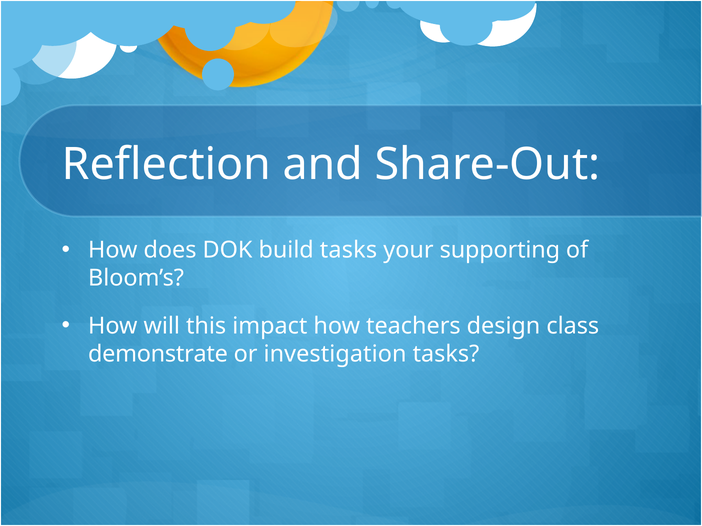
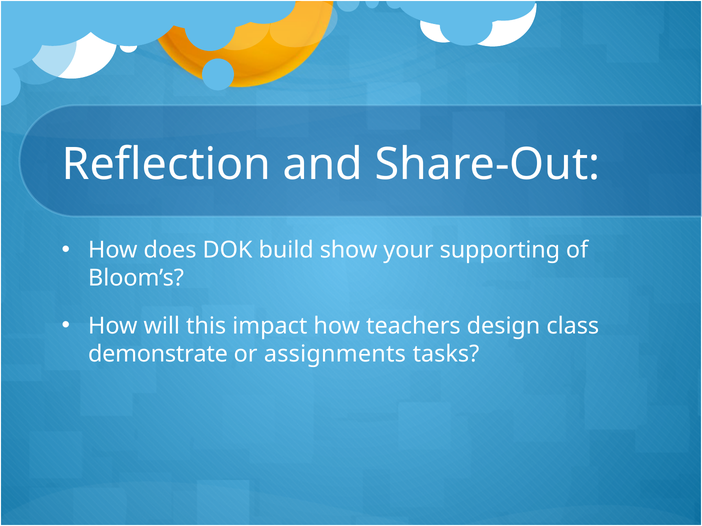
build tasks: tasks -> show (349, 250)
investigation: investigation -> assignments (335, 354)
